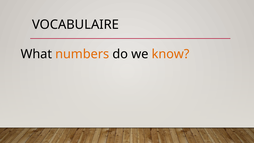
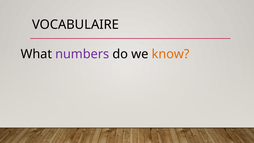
numbers colour: orange -> purple (82, 54)
